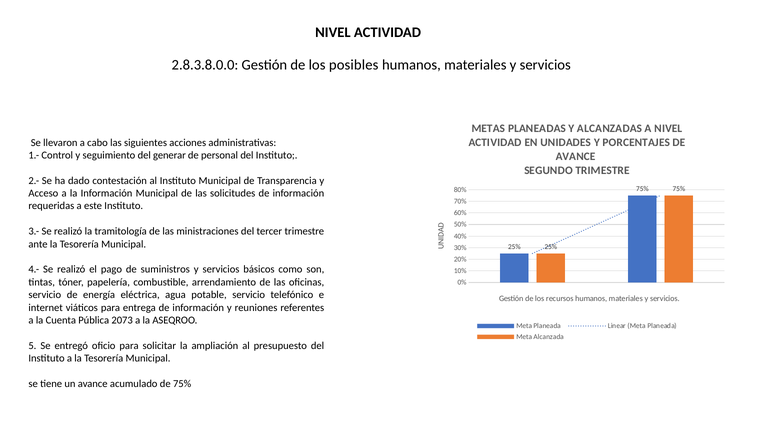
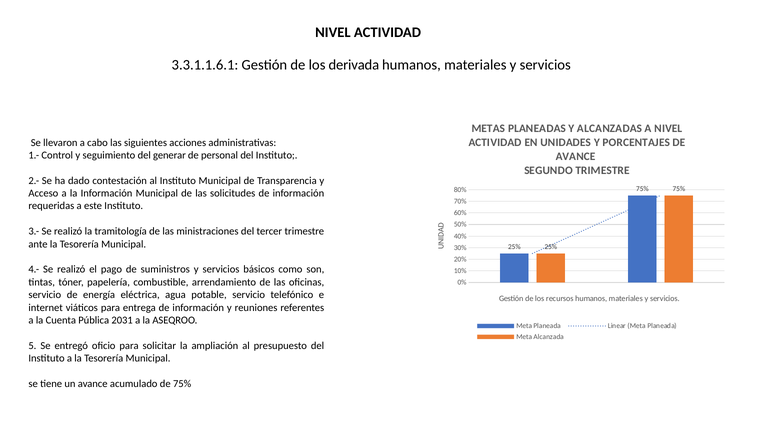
2.8.3.8.0.0: 2.8.3.8.0.0 -> 3.3.1.1.6.1 (205, 65)
posibles: posibles -> derivada (354, 65)
2073: 2073 -> 2031 (122, 320)
